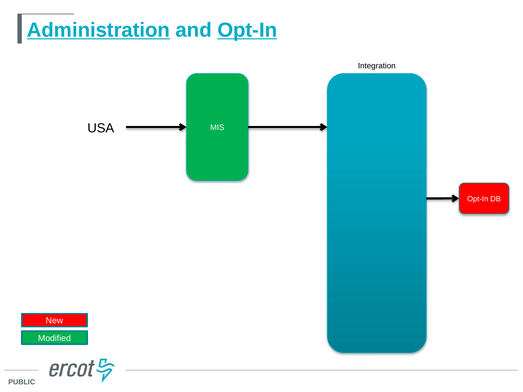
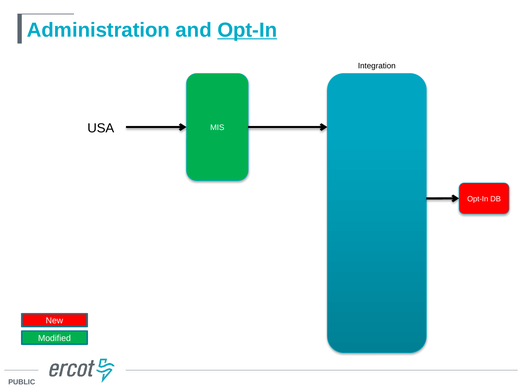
Administration underline: present -> none (98, 30)
